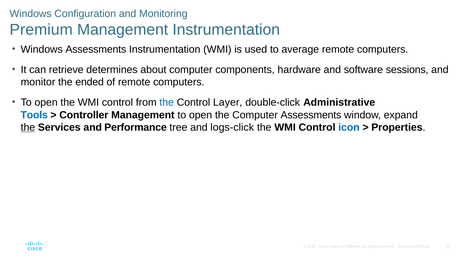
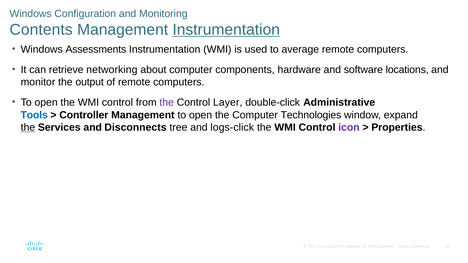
Premium: Premium -> Contents (41, 30)
Instrumentation underline: none -> present (226, 30)
determines: determines -> networking (112, 70)
sessions: sessions -> locations (407, 70)
ended: ended -> output (90, 82)
the colour: blue -> purple (167, 103)
Computer Assessments: Assessments -> Technologies (311, 115)
Performance: Performance -> Disconnects (135, 128)
icon colour: blue -> purple (349, 128)
